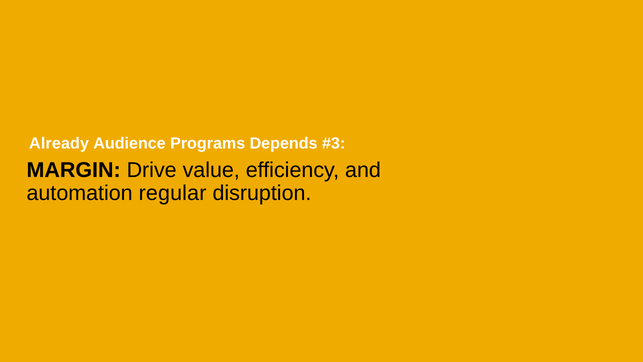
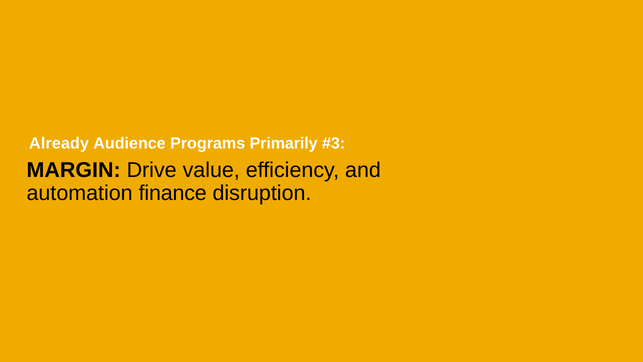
Depends: Depends -> Primarily (284, 143)
regular: regular -> finance (173, 193)
